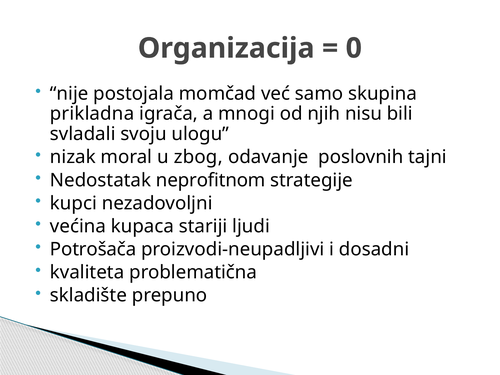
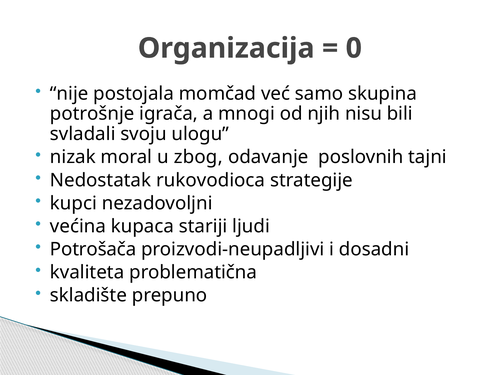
prikladna: prikladna -> potrošnje (92, 114)
neprofitnom: neprofitnom -> rukovodioca (211, 180)
